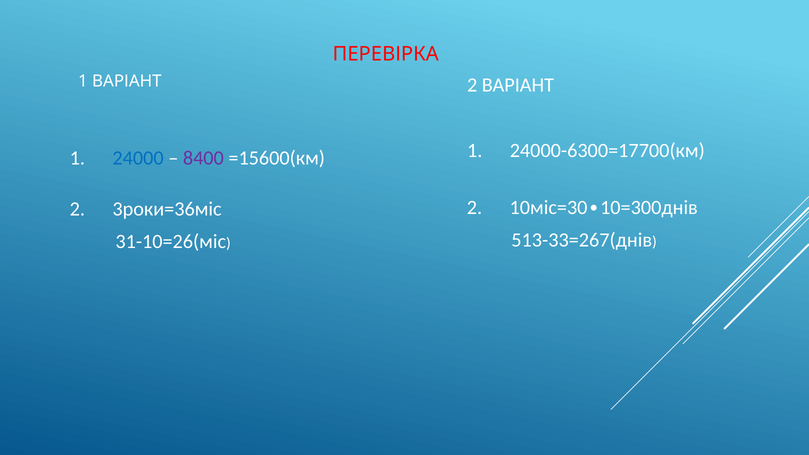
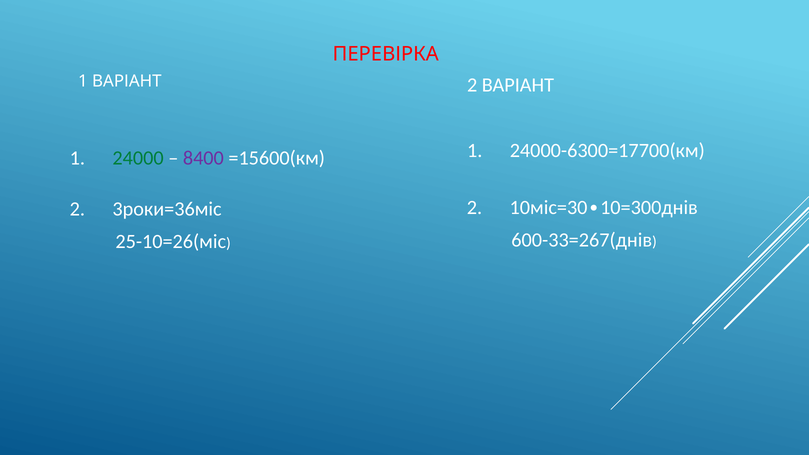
24000 colour: blue -> green (138, 158)
513-33=267(днів: 513-33=267(днів -> 600-33=267(днів (582, 240)
31-10=26(міс: 31-10=26(міс -> 25-10=26(міс (171, 242)
